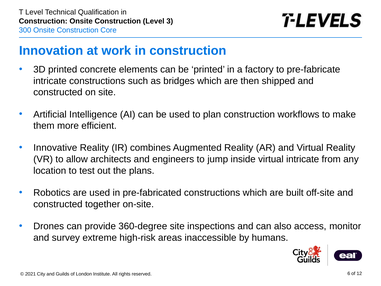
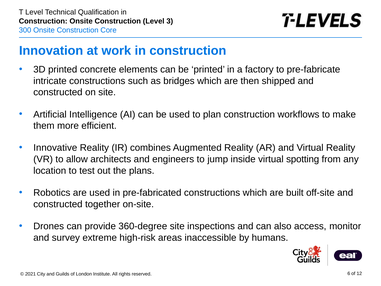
virtual intricate: intricate -> spotting (303, 159)
